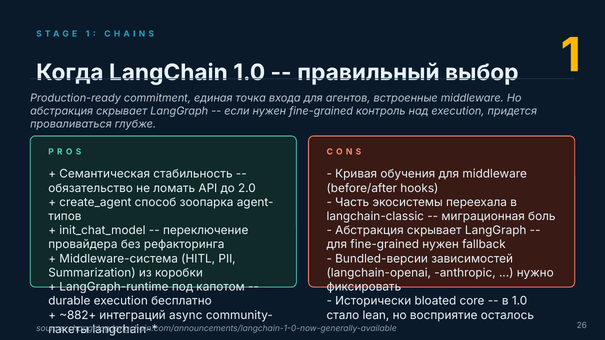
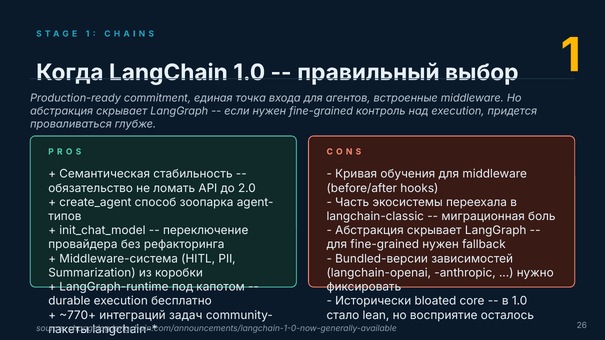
~882+: ~882+ -> ~770+ (78, 315)
async: async -> задач (186, 315)
